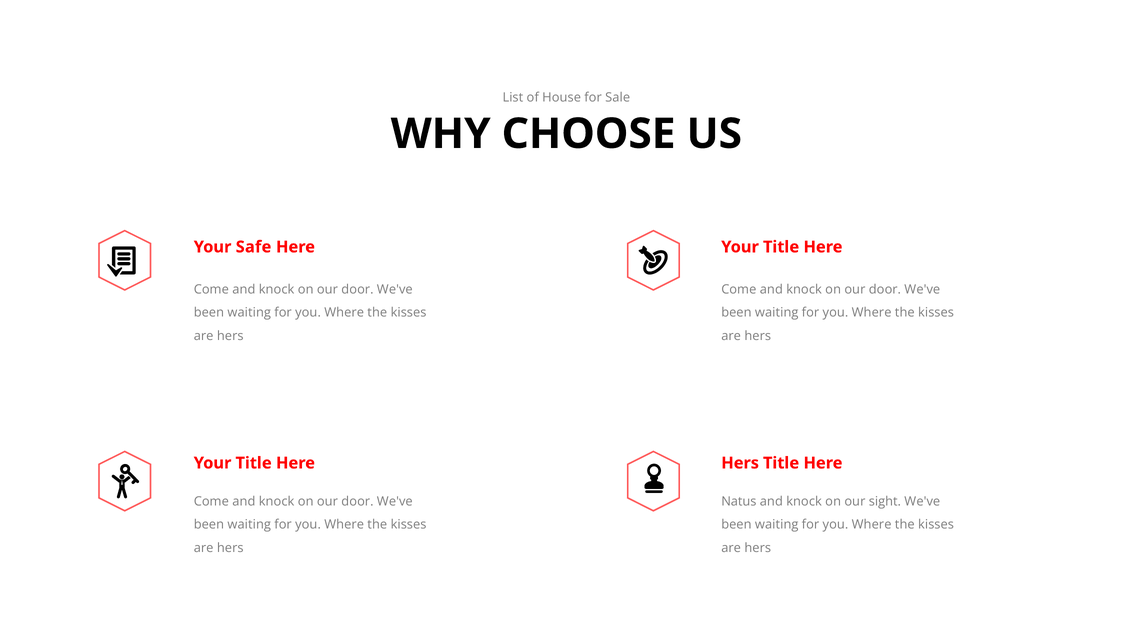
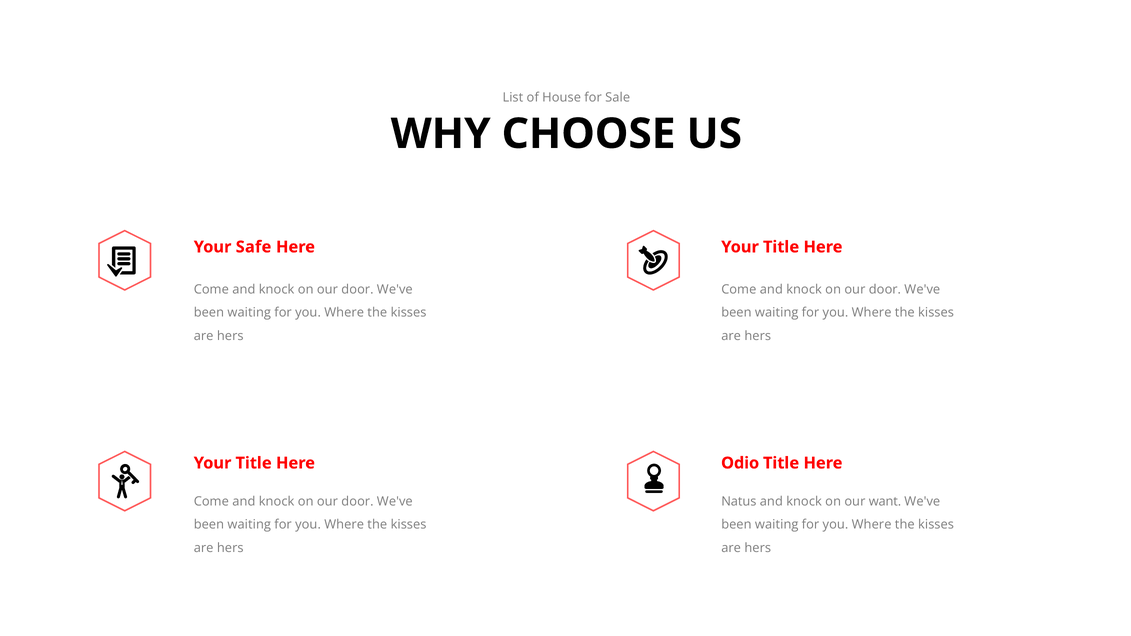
Hers: Hers -> Odio (740, 463)
sight: sight -> want (885, 502)
